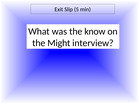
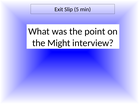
know: know -> point (95, 31)
